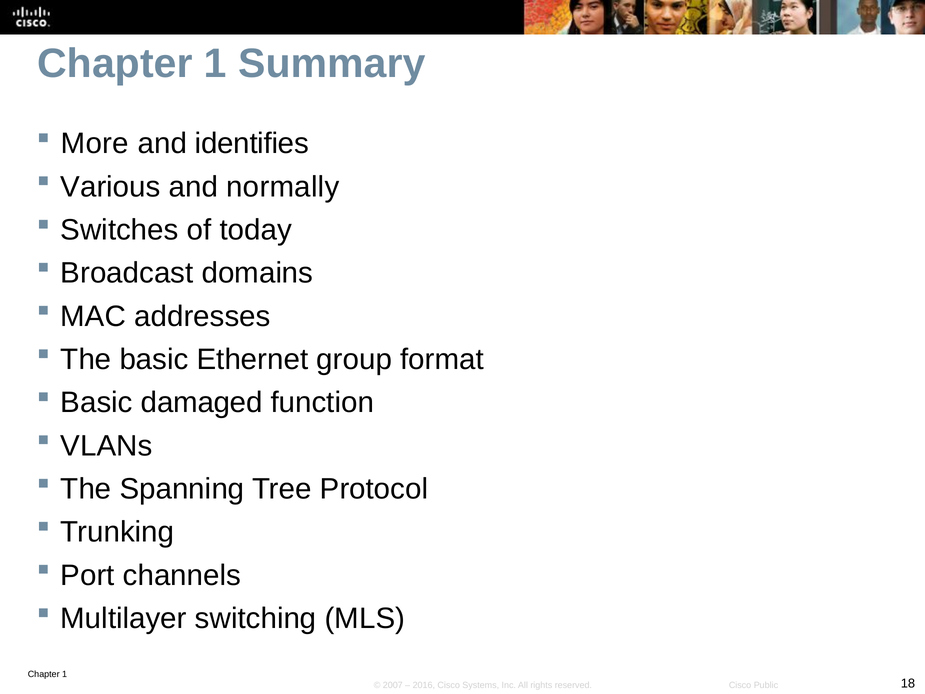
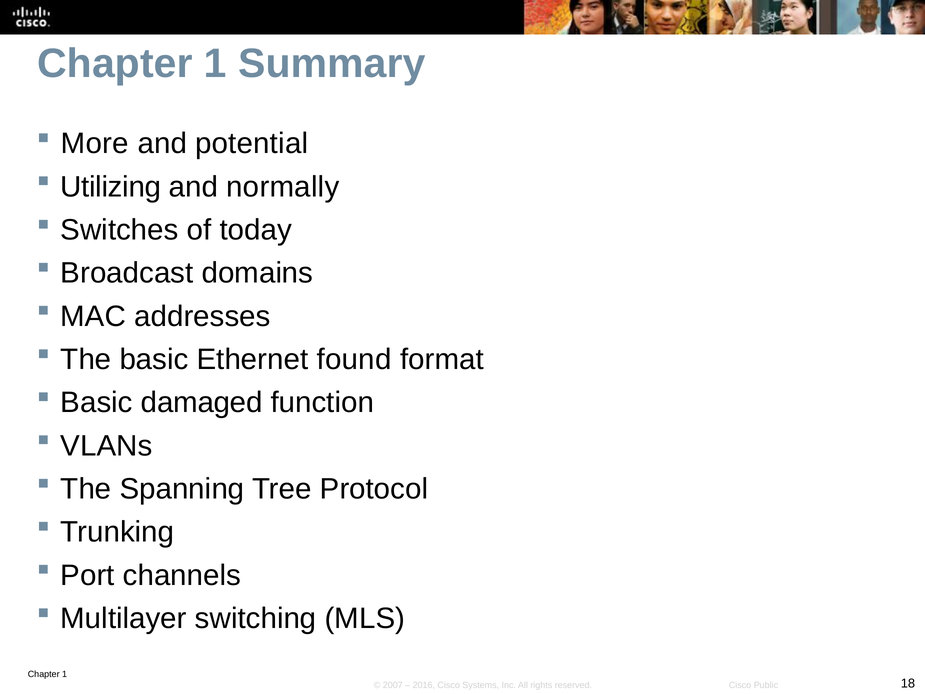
identifies: identifies -> potential (252, 144)
Various: Various -> Utilizing (111, 187)
group: group -> found (354, 359)
